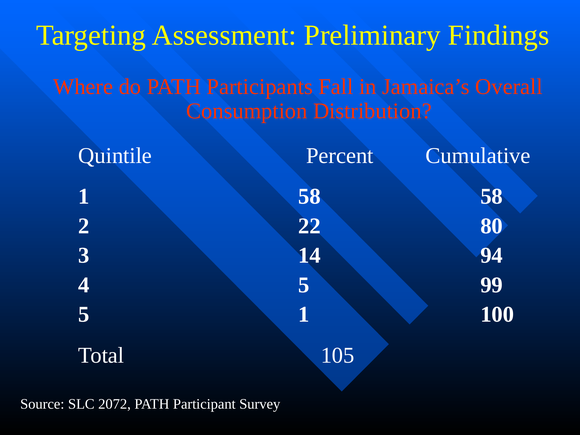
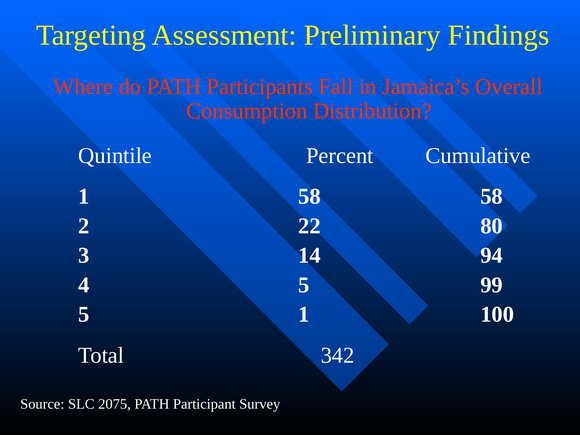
105: 105 -> 342 (338, 355)
2072: 2072 -> 2075 (115, 404)
